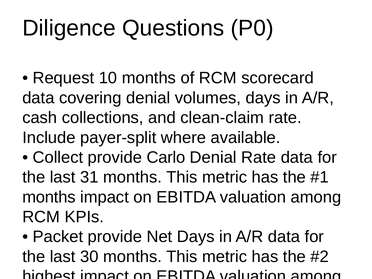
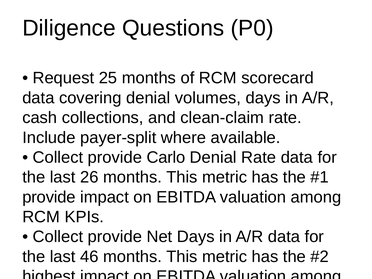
10: 10 -> 25 (108, 78)
31: 31 -> 26 (89, 177)
months: months -> provide (49, 197)
Packet: Packet -> Collect (58, 237)
30: 30 -> 46 (89, 257)
